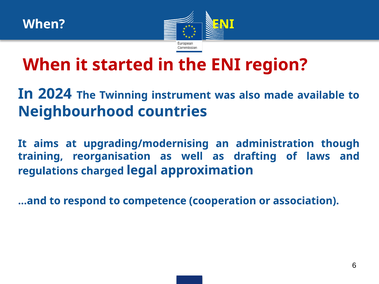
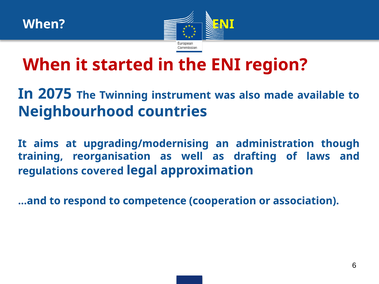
2024: 2024 -> 2075 (55, 94)
charged: charged -> covered (102, 171)
